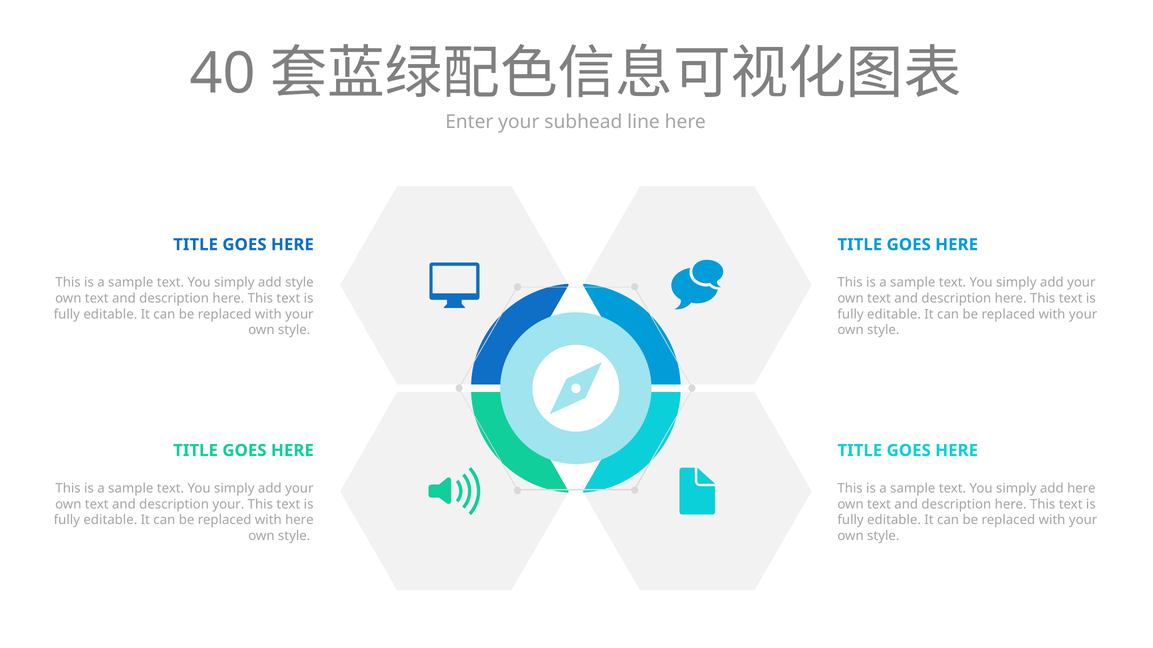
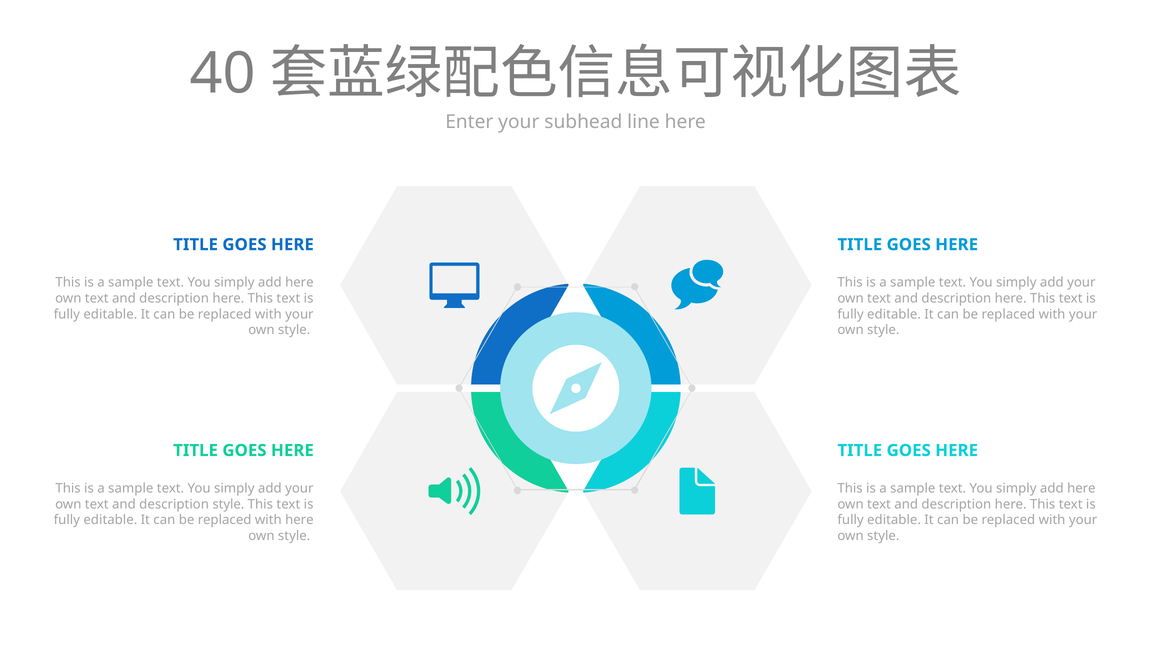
style: style -> here (299, 283)
description your: your -> style (228, 505)
